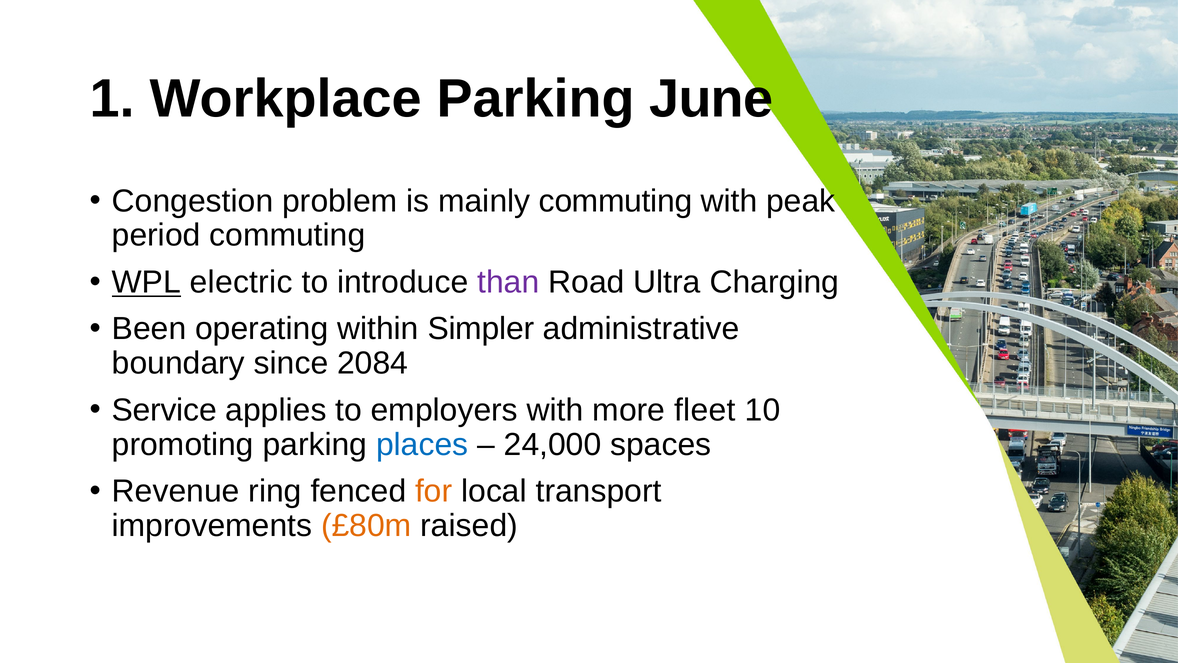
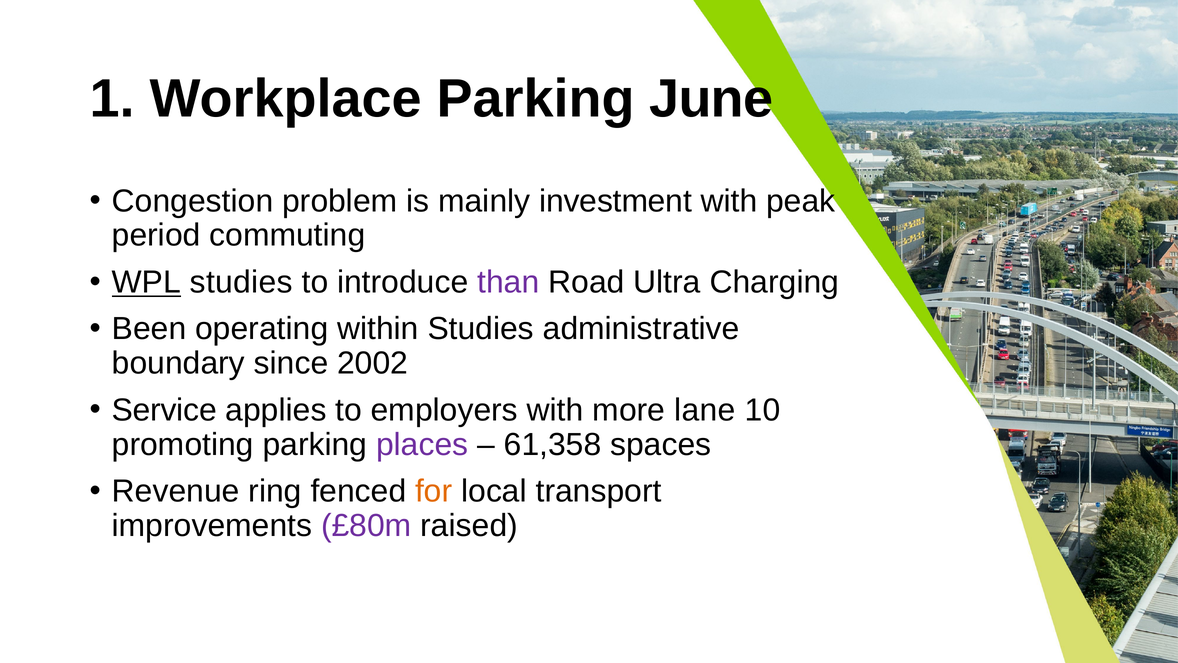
mainly commuting: commuting -> investment (616, 201)
WPL electric: electric -> studies (241, 282)
within Simpler: Simpler -> Studies (481, 329)
2084: 2084 -> 2002 (373, 363)
fleet: fleet -> lane (705, 410)
places colour: blue -> purple (422, 444)
24,000: 24,000 -> 61,358 (553, 444)
£80m colour: orange -> purple (366, 525)
